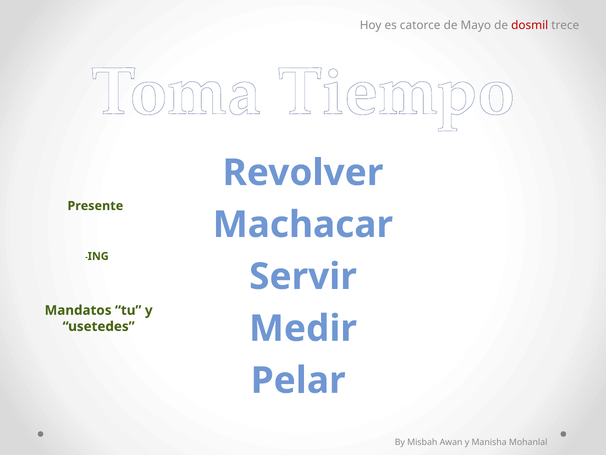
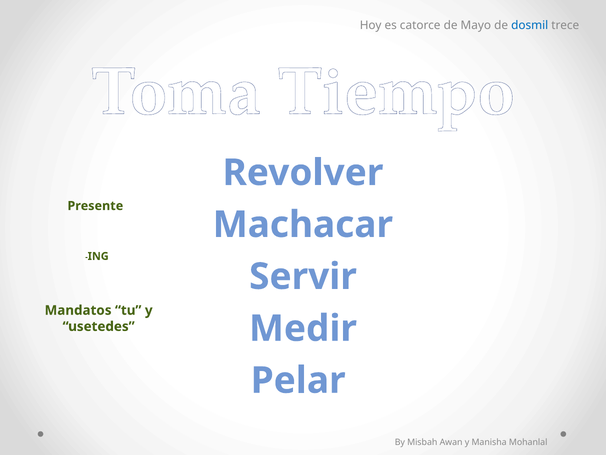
dosmil colour: red -> blue (530, 25)
